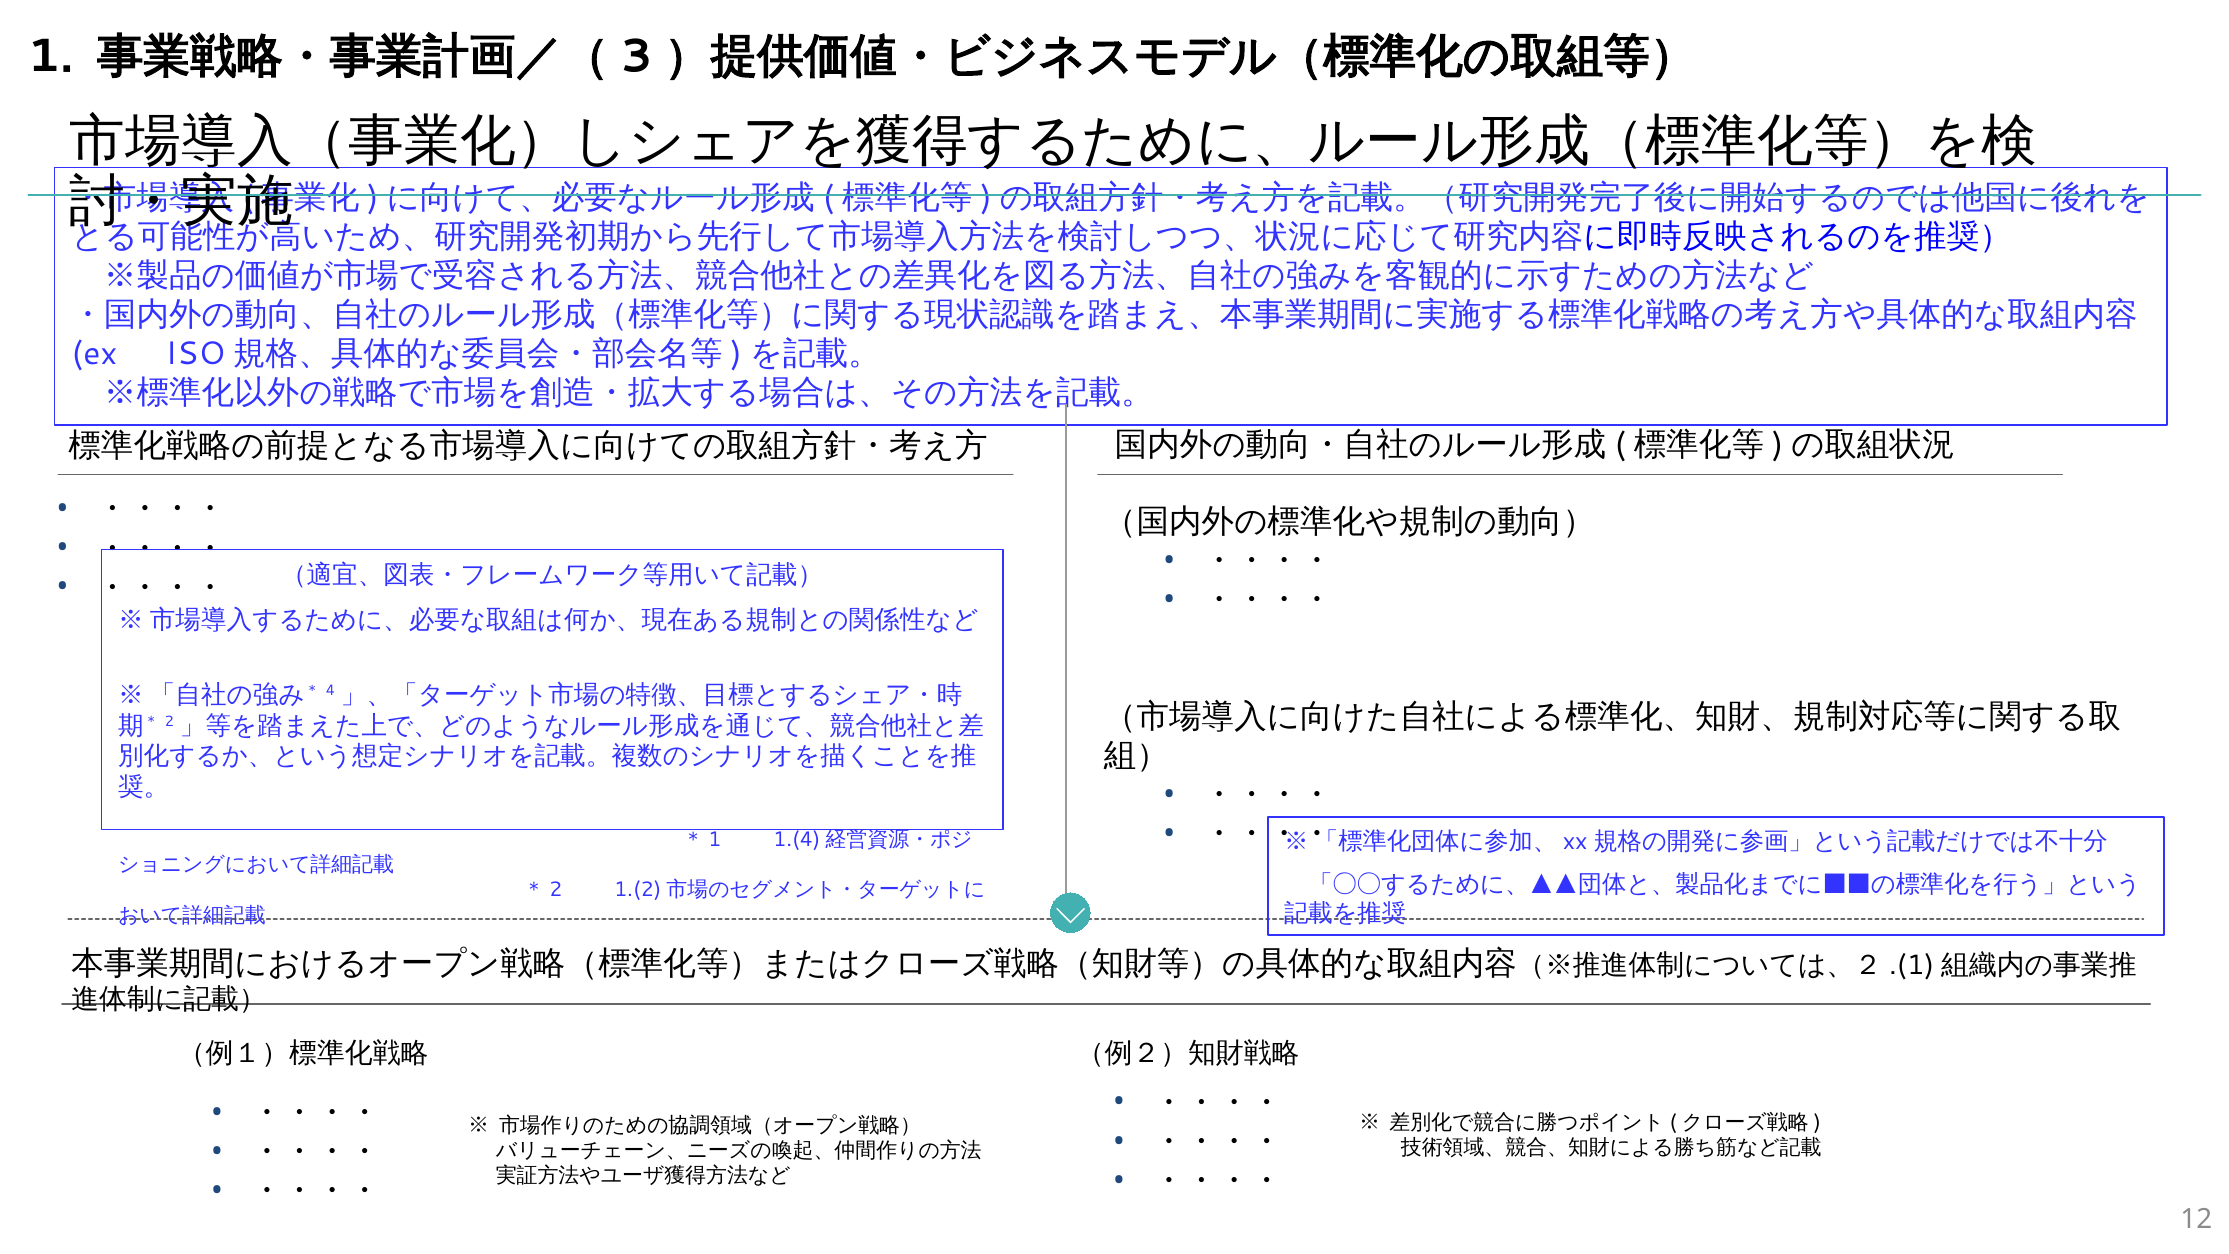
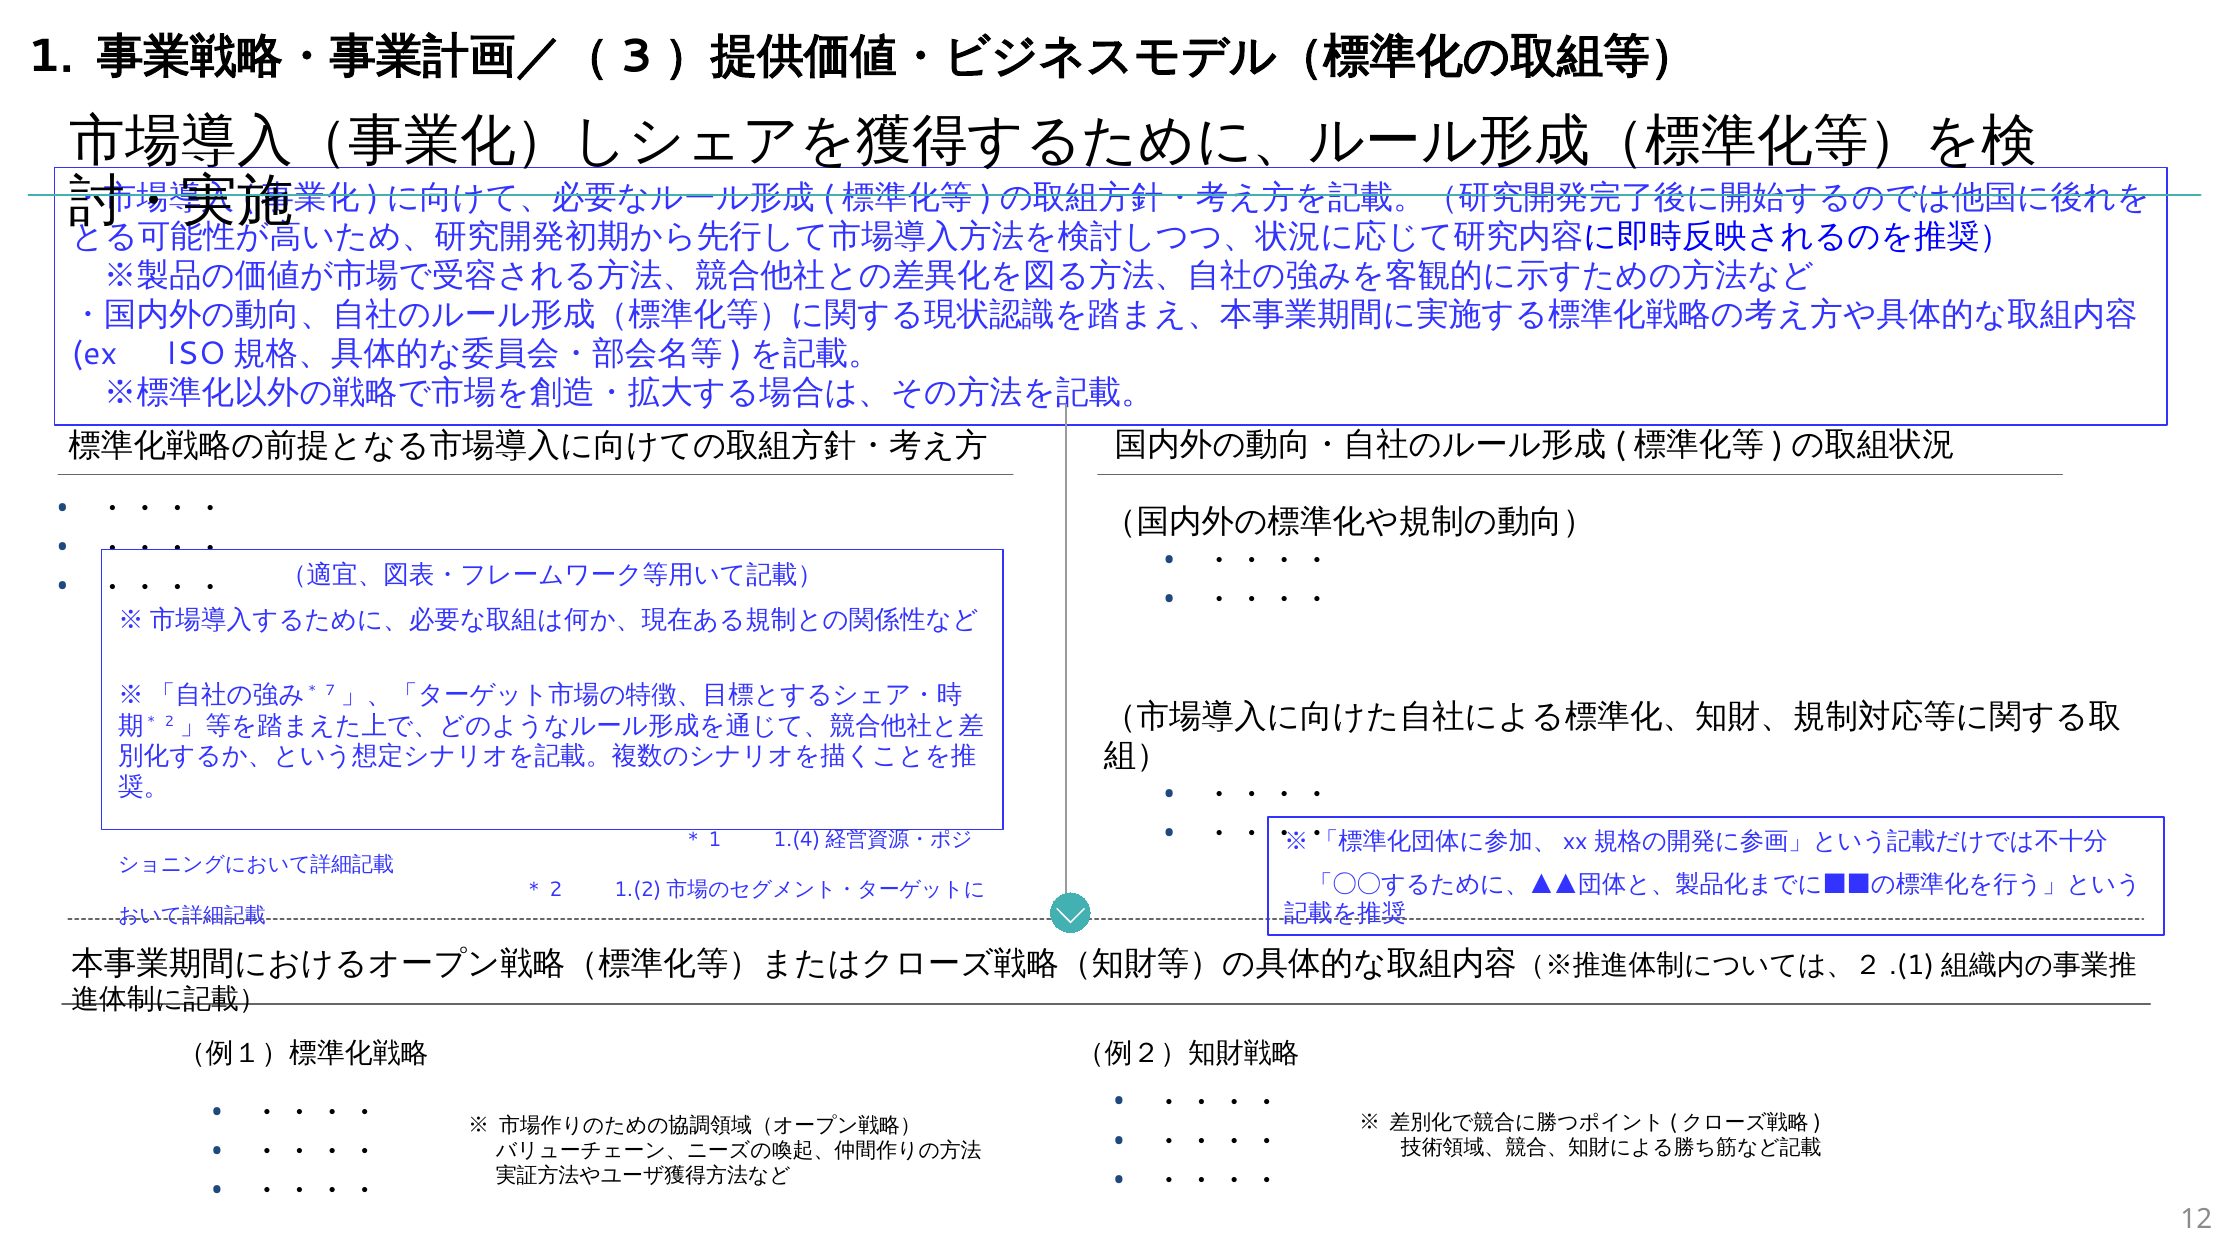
4: 4 -> 7 (330, 691)
